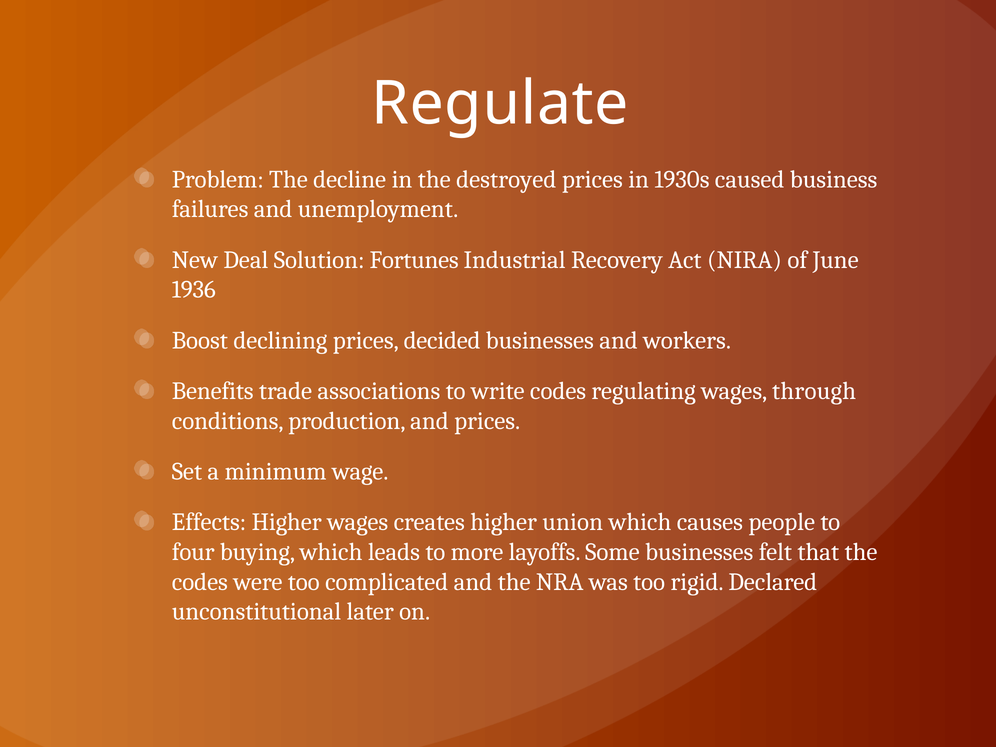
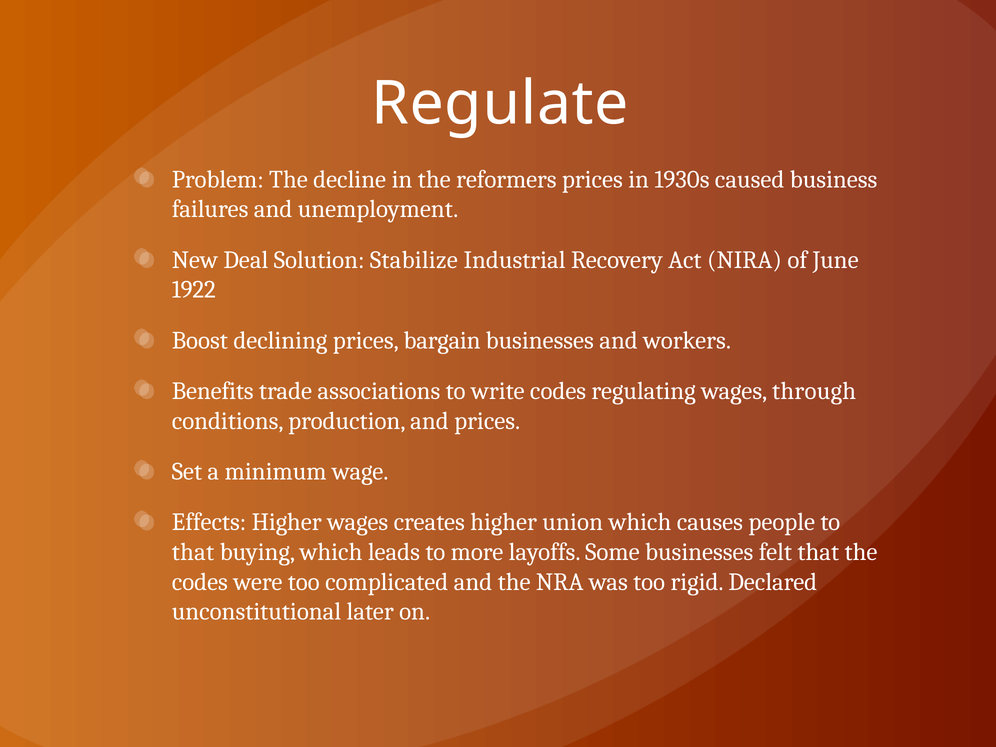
destroyed: destroyed -> reformers (506, 179)
Fortunes: Fortunes -> Stabilize (414, 260)
1936: 1936 -> 1922 (194, 290)
decided: decided -> bargain (442, 340)
four: four -> that (193, 552)
